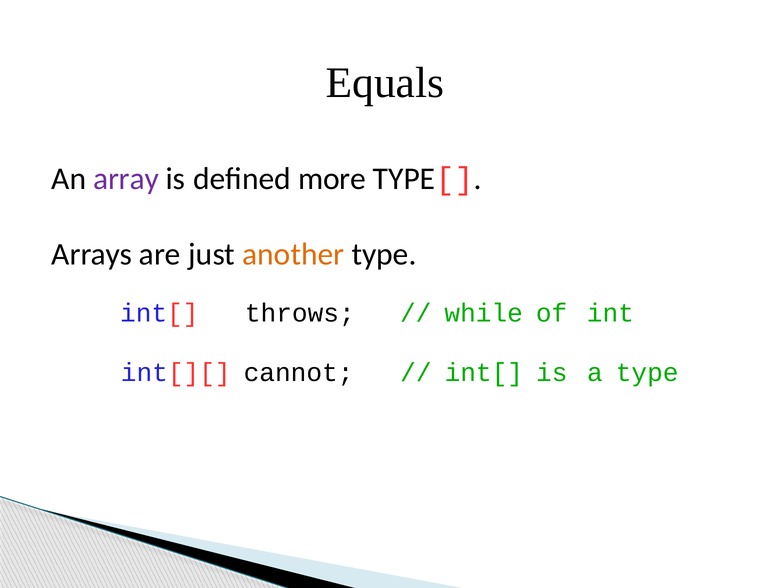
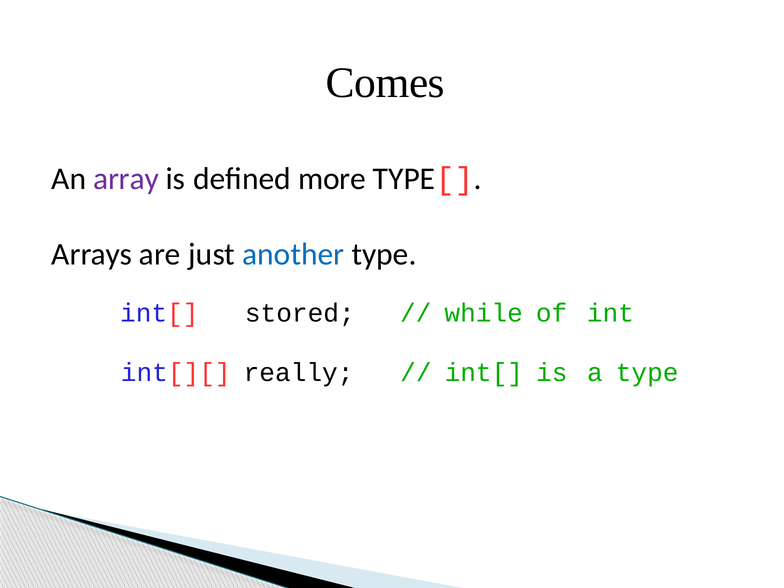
Equals: Equals -> Comes (385, 83)
another colour: orange -> blue (293, 254)
throws: throws -> stored (300, 313)
cannot: cannot -> really (299, 373)
